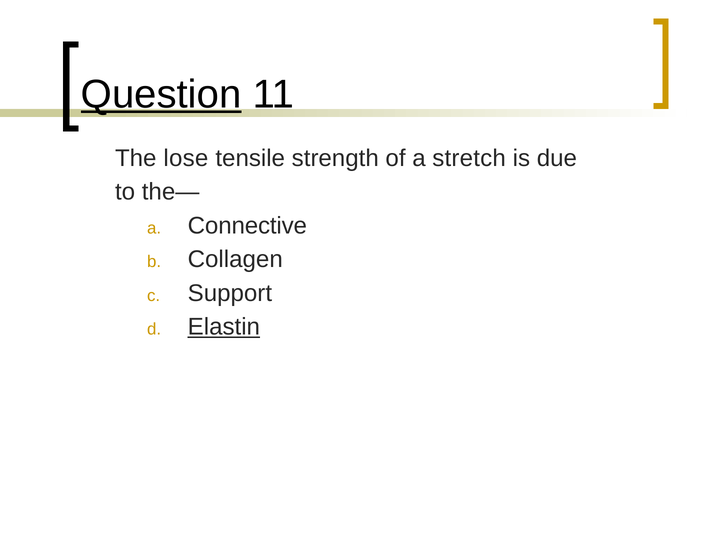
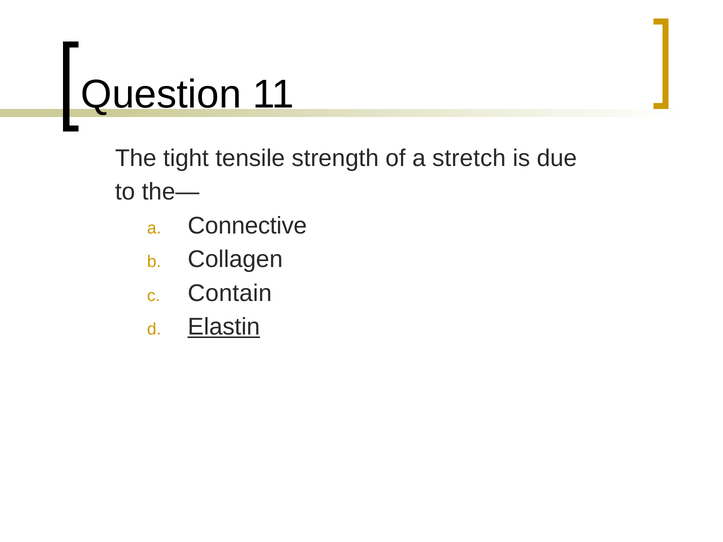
Question underline: present -> none (161, 94)
lose: lose -> tight (186, 158)
Support: Support -> Contain (230, 293)
